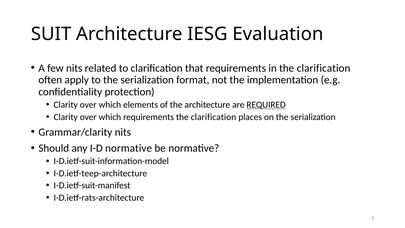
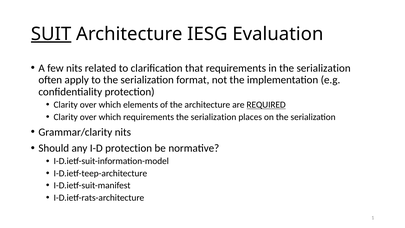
SUIT underline: none -> present (51, 34)
in the clarification: clarification -> serialization (324, 68)
requirements the clarification: clarification -> serialization (214, 117)
I-D normative: normative -> protection (129, 148)
